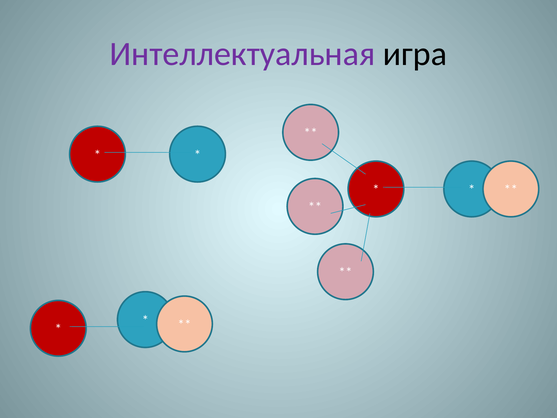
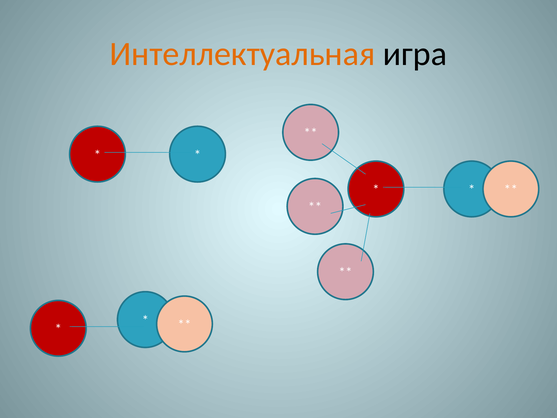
Интеллектуальная colour: purple -> orange (242, 54)
